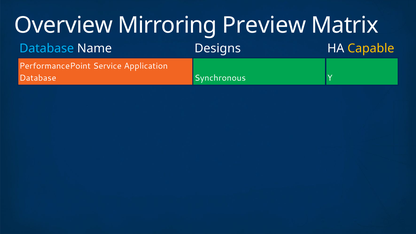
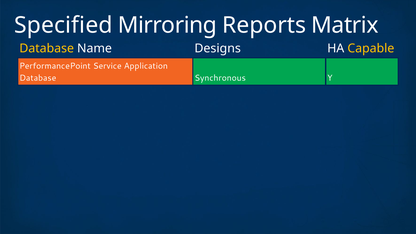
Overview: Overview -> Specified (63, 25)
Preview: Preview -> Reports (264, 25)
Database colour: light blue -> yellow (47, 49)
